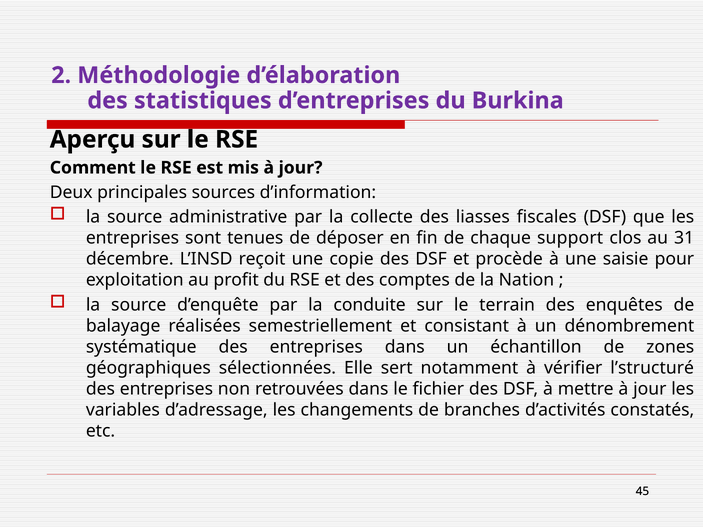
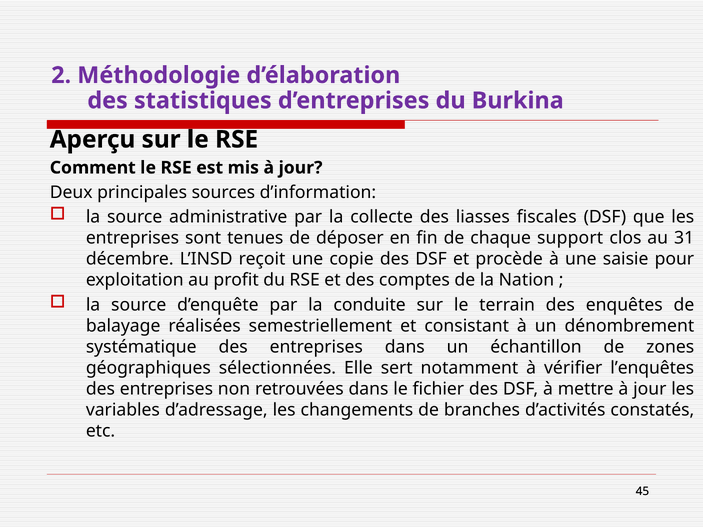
l’structuré: l’structuré -> l’enquêtes (652, 368)
